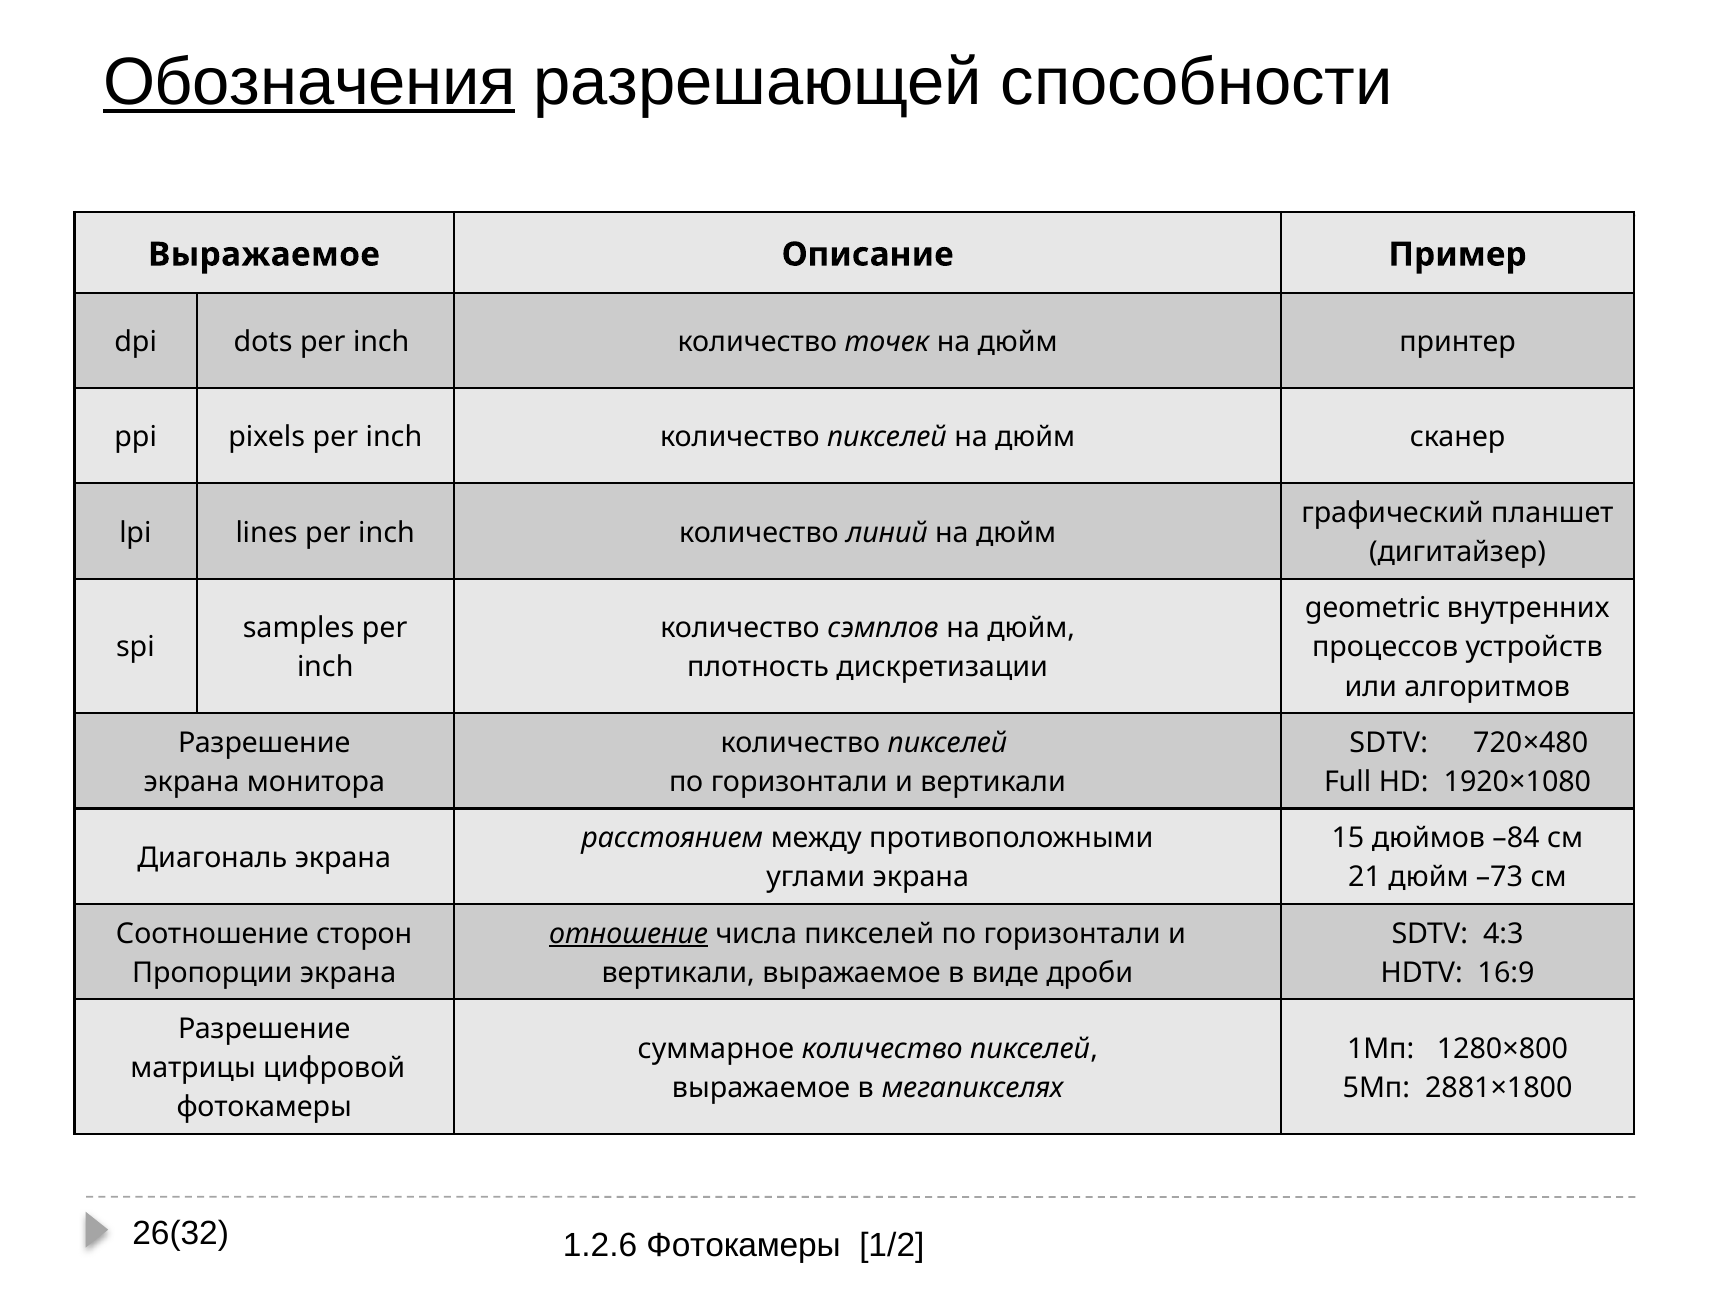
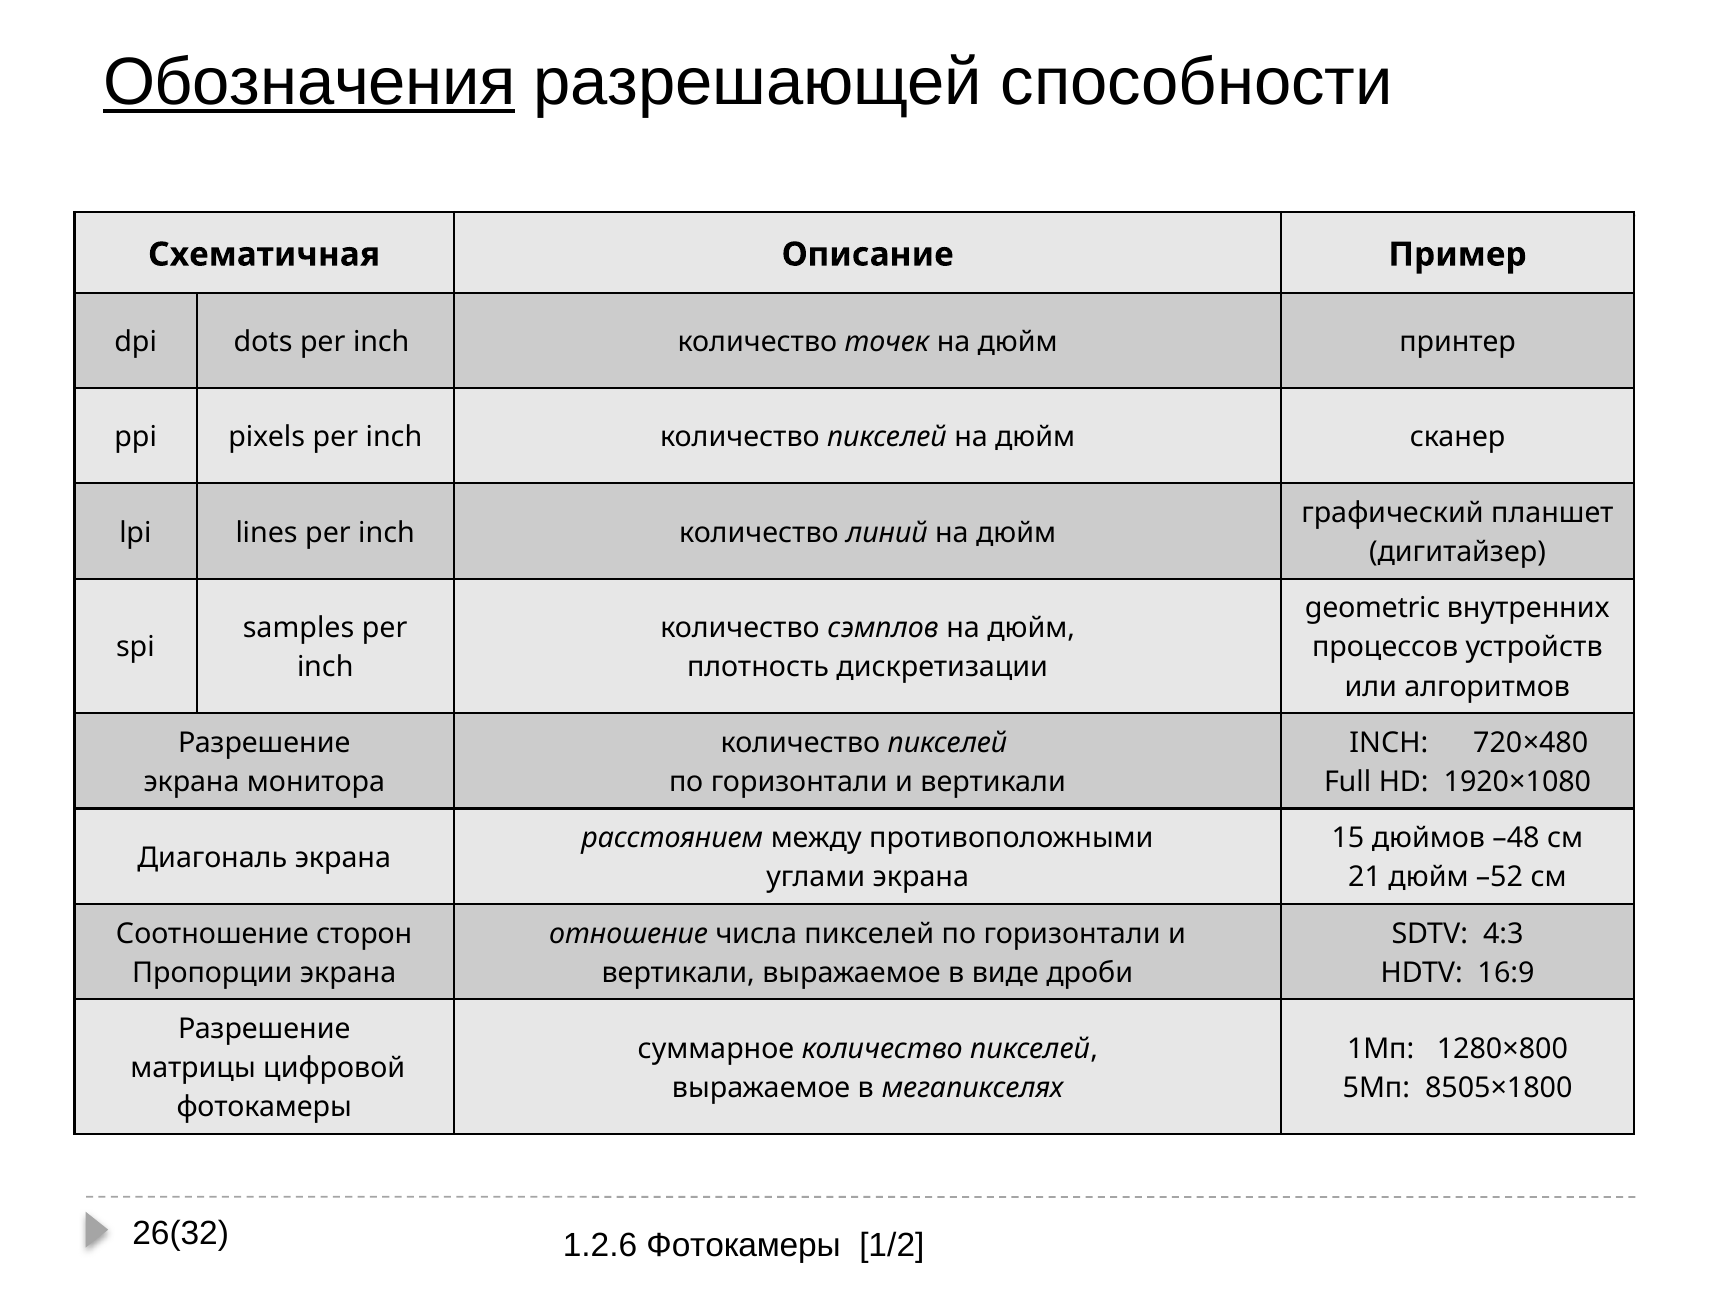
Выражаемое: Выражаемое -> Схематичная (264, 254)
SDTV: SDTV -> INCH (1389, 743)
–84: –84 -> –48 (1516, 838)
–73: –73 -> –52 (1499, 877)
отношение underline: present -> none (628, 933)
2881×1800: 2881×1800 -> 8505×1800 (1499, 1087)
